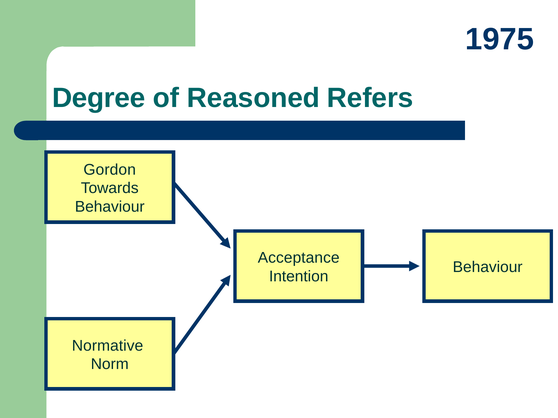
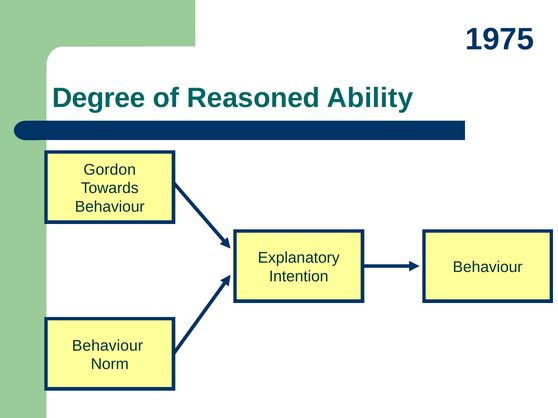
Refers: Refers -> Ability (370, 98)
Acceptance: Acceptance -> Explanatory (299, 258)
Normative: Normative -> Behaviour (108, 346)
